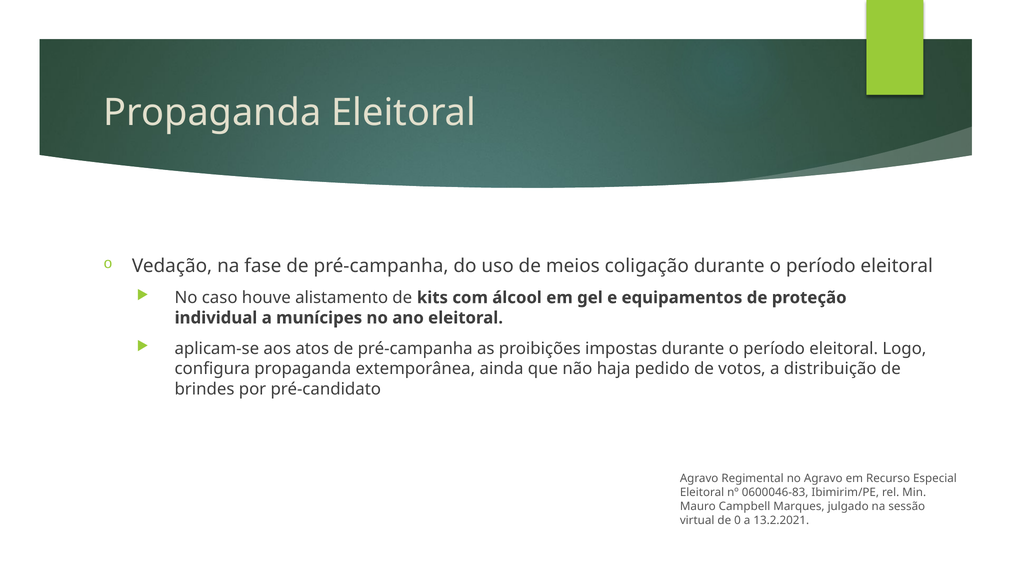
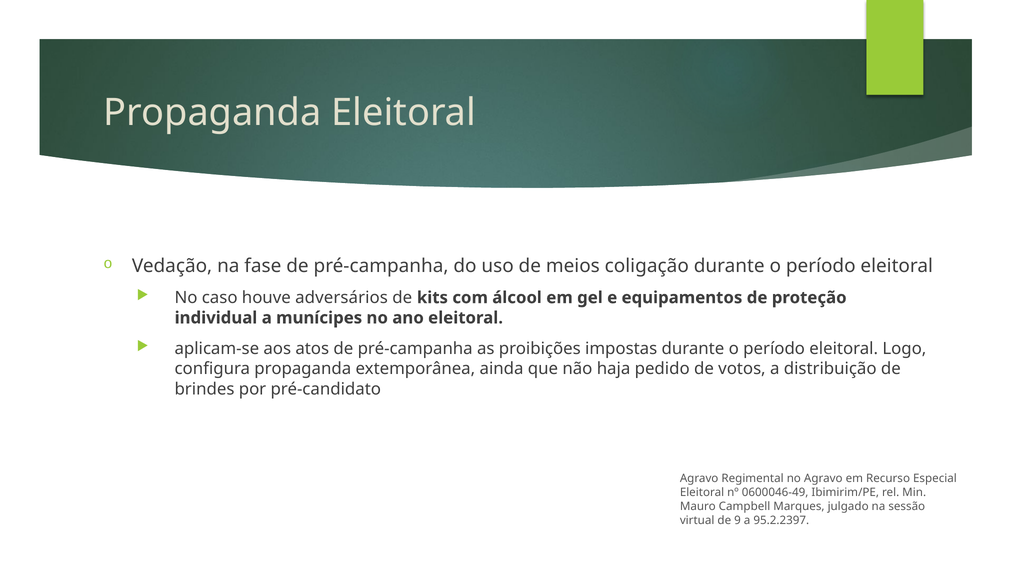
alistamento: alistamento -> adversários (342, 298)
0600046-83: 0600046-83 -> 0600046-49 (775, 493)
0: 0 -> 9 (738, 521)
13.2.2021: 13.2.2021 -> 95.2.2397 (781, 521)
